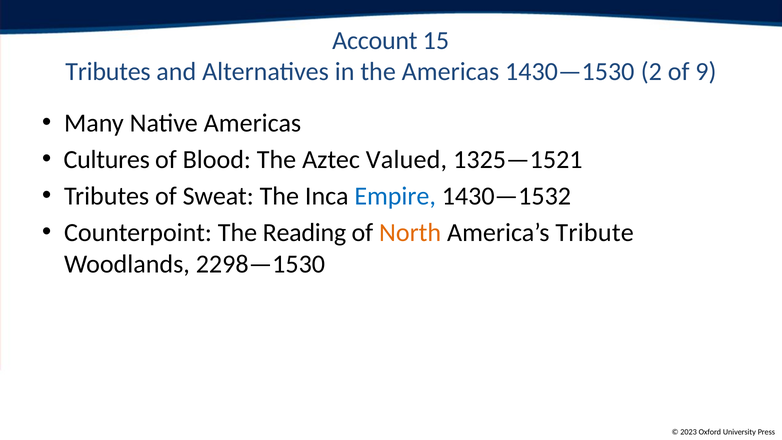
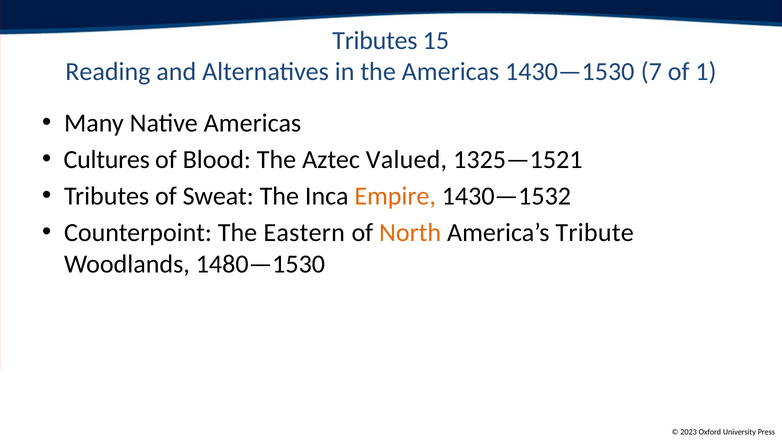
Account: Account -> Tributes (375, 40)
Tributes: Tributes -> Reading (108, 72)
2: 2 -> 7 (651, 72)
9: 9 -> 1 (706, 72)
Empire colour: blue -> orange (395, 196)
Reading: Reading -> Eastern (304, 233)
2298—1530: 2298—1530 -> 1480—1530 (260, 264)
